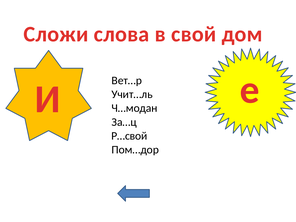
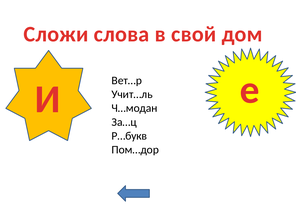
Р…свой: Р…свой -> Р…букв (129, 136)
